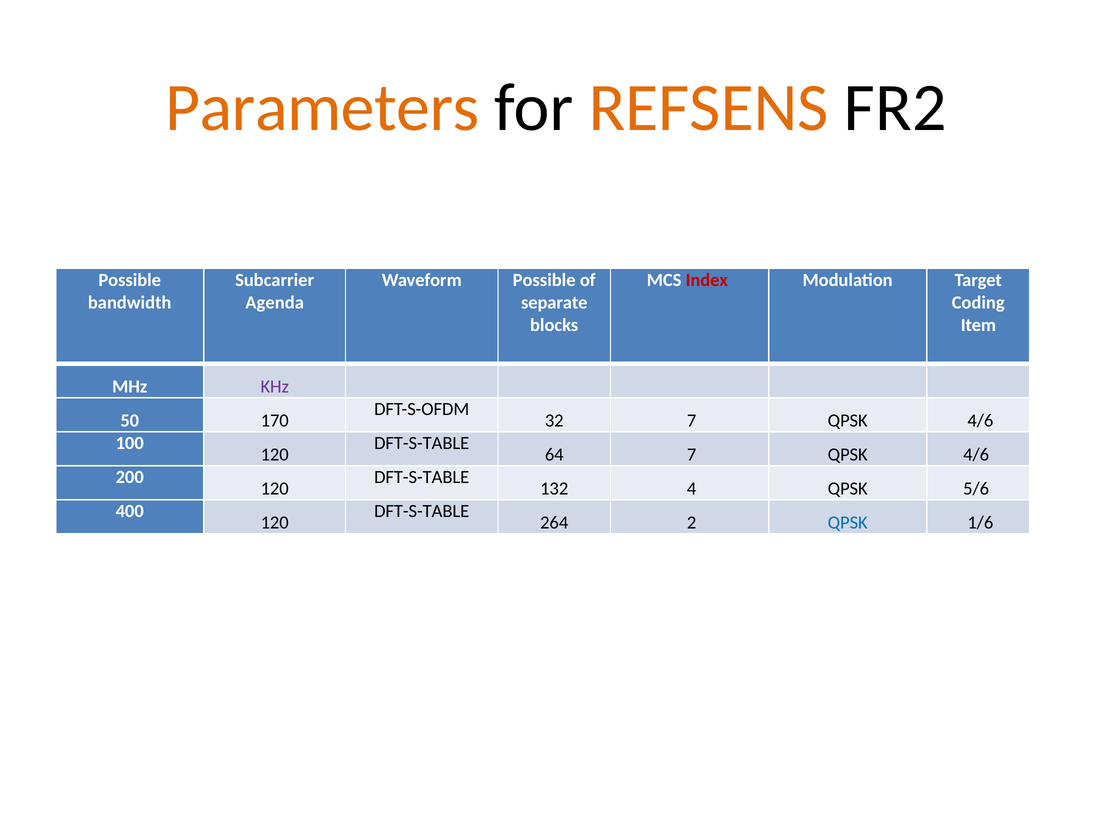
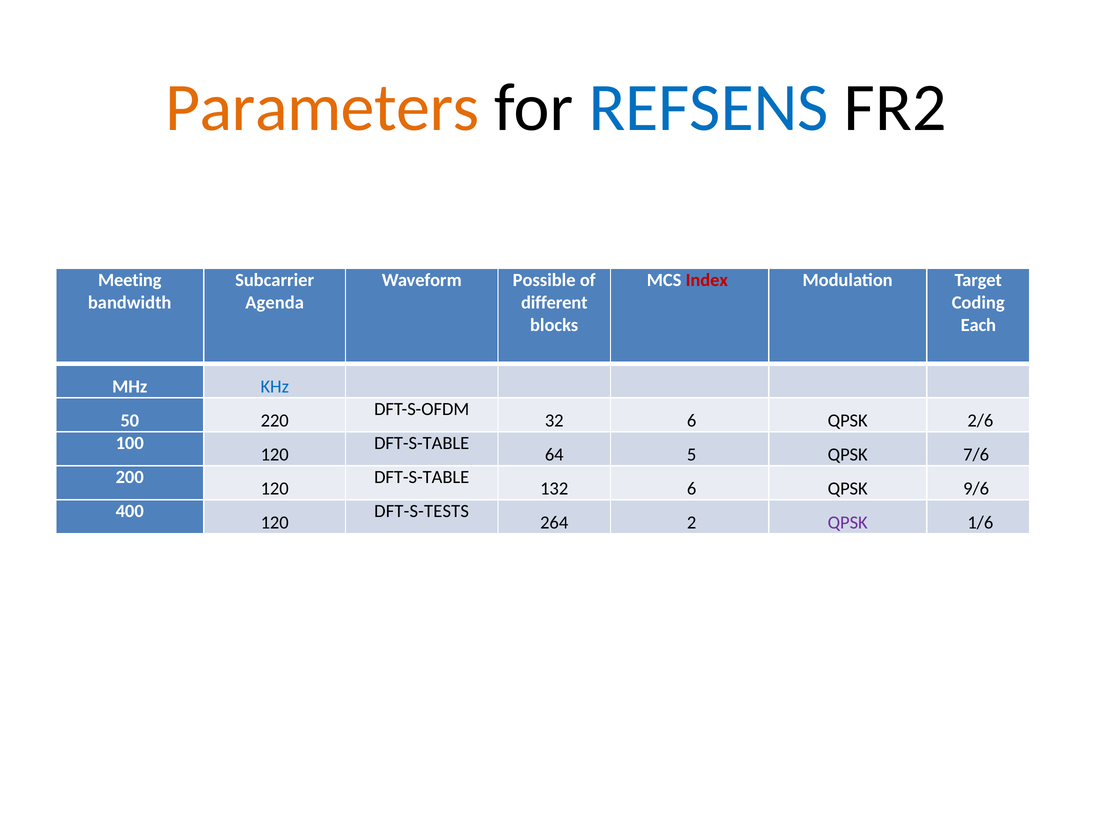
REFSENS colour: orange -> blue (709, 108)
Possible: Possible -> Meeting (130, 280)
separate: separate -> different (554, 302)
Item: Item -> Each (978, 325)
KHz colour: purple -> blue (275, 387)
170: 170 -> 220 (275, 421)
32 7: 7 -> 6 (692, 421)
4/6: 4/6 -> 2/6 (980, 421)
64 7: 7 -> 5 (692, 455)
4/6: 4/6 -> 7/6 (976, 455)
132 4: 4 -> 6 (692, 489)
5/6: 5/6 -> 9/6 (976, 489)
DFT-S-TABLE: DFT-S-TABLE -> DFT-S-TESTS (422, 511)
QPSK colour: blue -> purple (848, 523)
